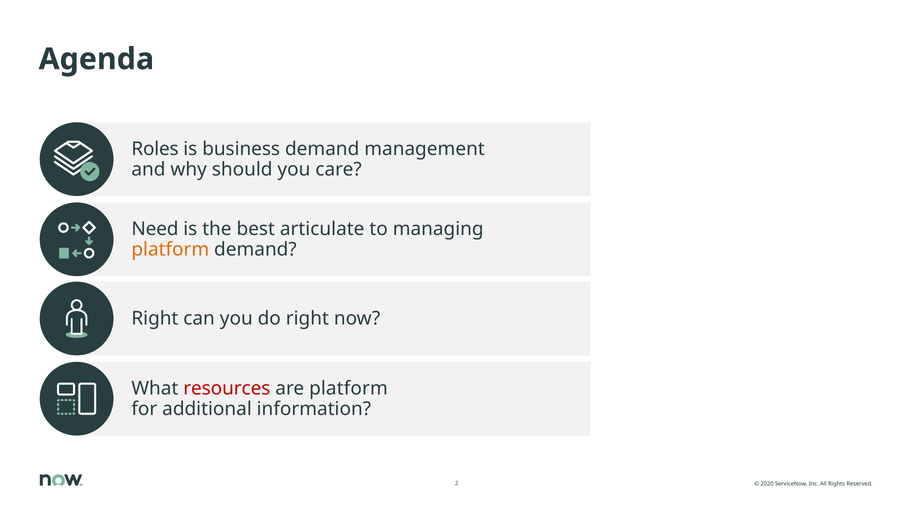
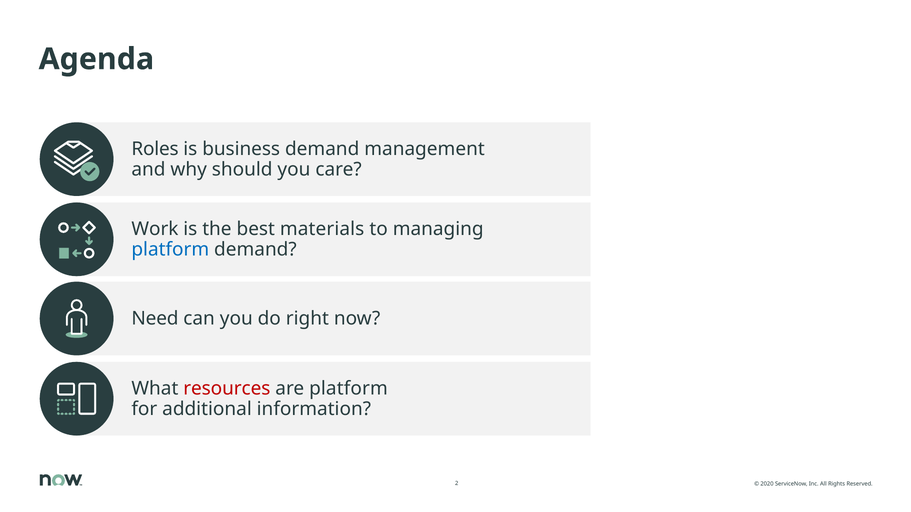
Need: Need -> Work (155, 229)
articulate: articulate -> materials (322, 229)
platform colour: orange -> blue (170, 250)
Right: Right -> Need (155, 319)
